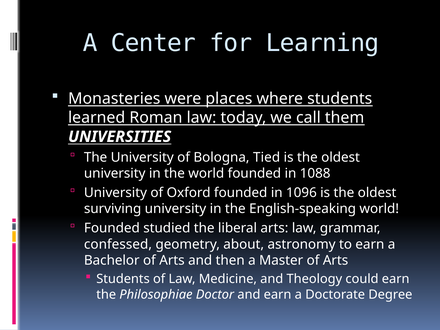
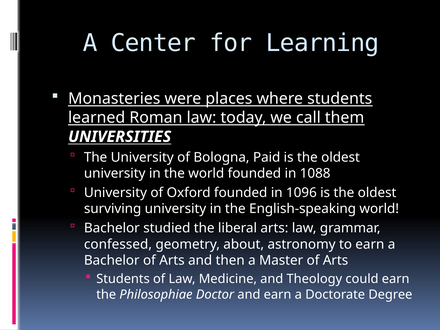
Tied: Tied -> Paid (267, 157)
Founded: Founded -> Bachelor (112, 228)
